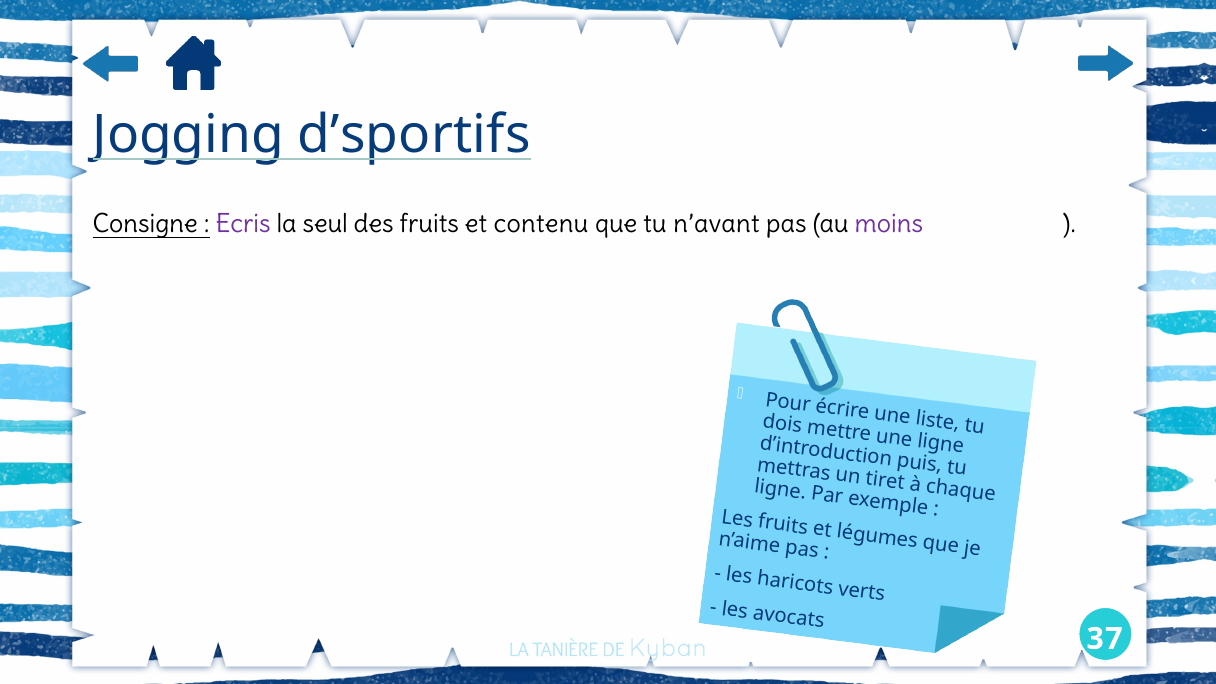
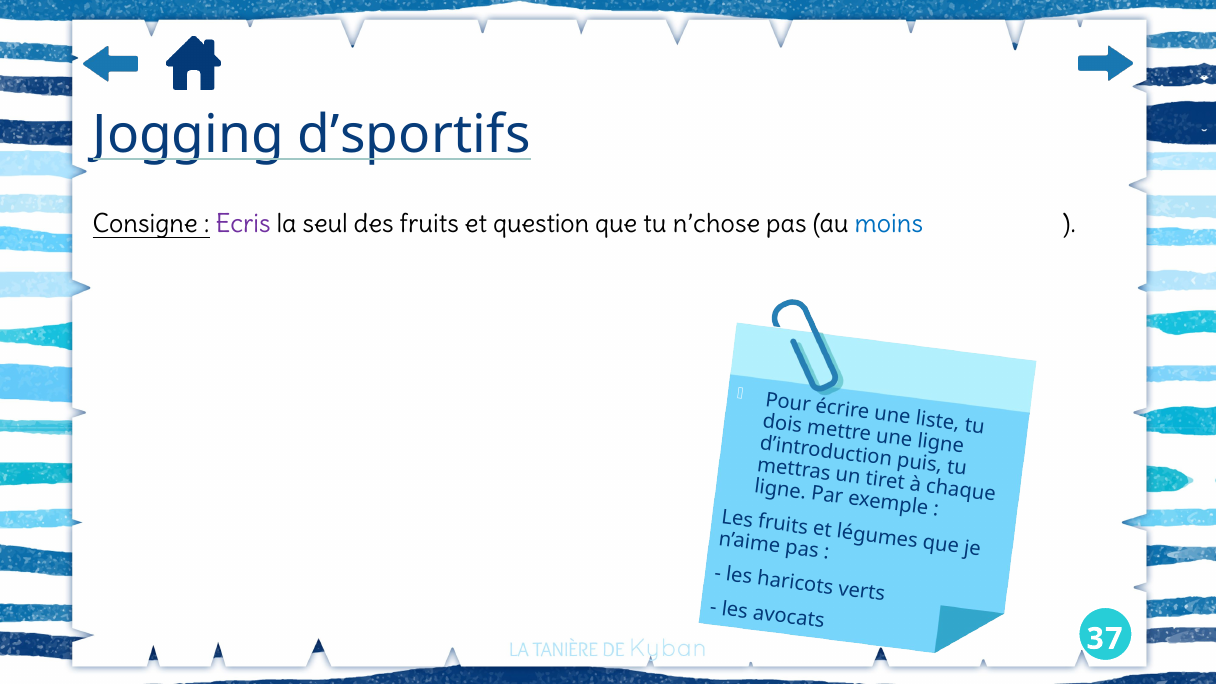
contenu: contenu -> question (541, 224)
n’avant: n’avant -> n’chose (717, 224)
moins colour: purple -> blue (889, 224)
